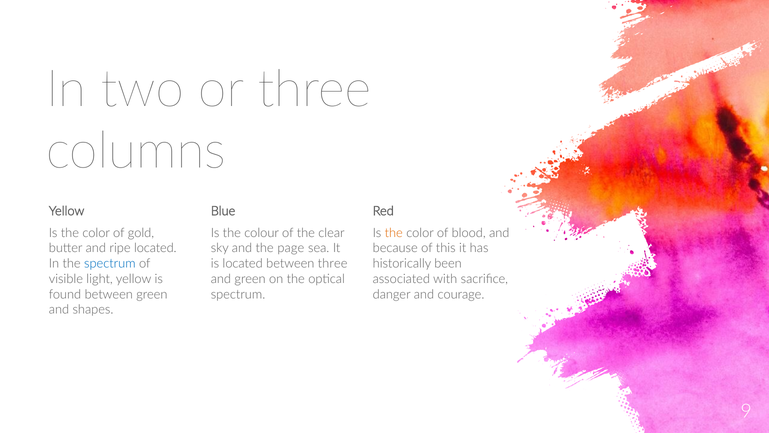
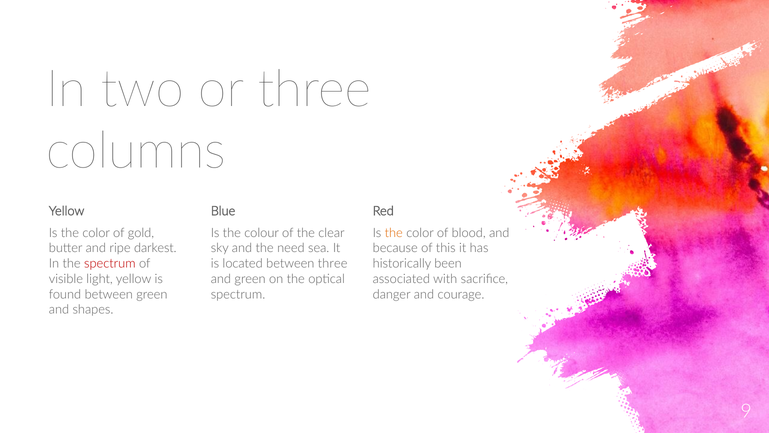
ripe located: located -> darkest (155, 248)
page: page -> need (291, 248)
spectrum colour: blue -> red (110, 263)
